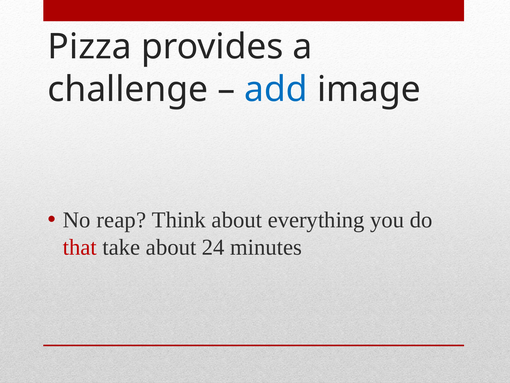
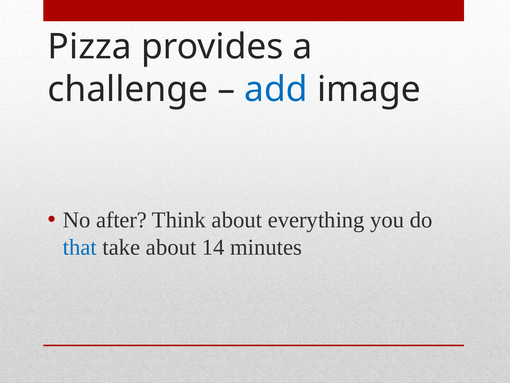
reap: reap -> after (122, 220)
that colour: red -> blue (80, 247)
24: 24 -> 14 (213, 247)
